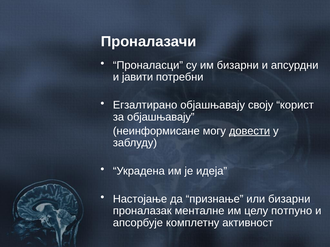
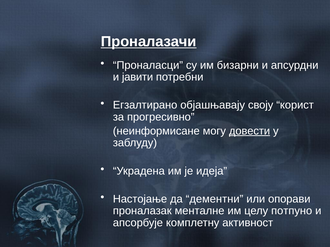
Проналазачи underline: none -> present (149, 42)
за објашњавају: објашњавају -> прогресивно (161, 117)
признање: признање -> дементни (215, 199)
или бизарни: бизарни -> опорави (289, 199)
